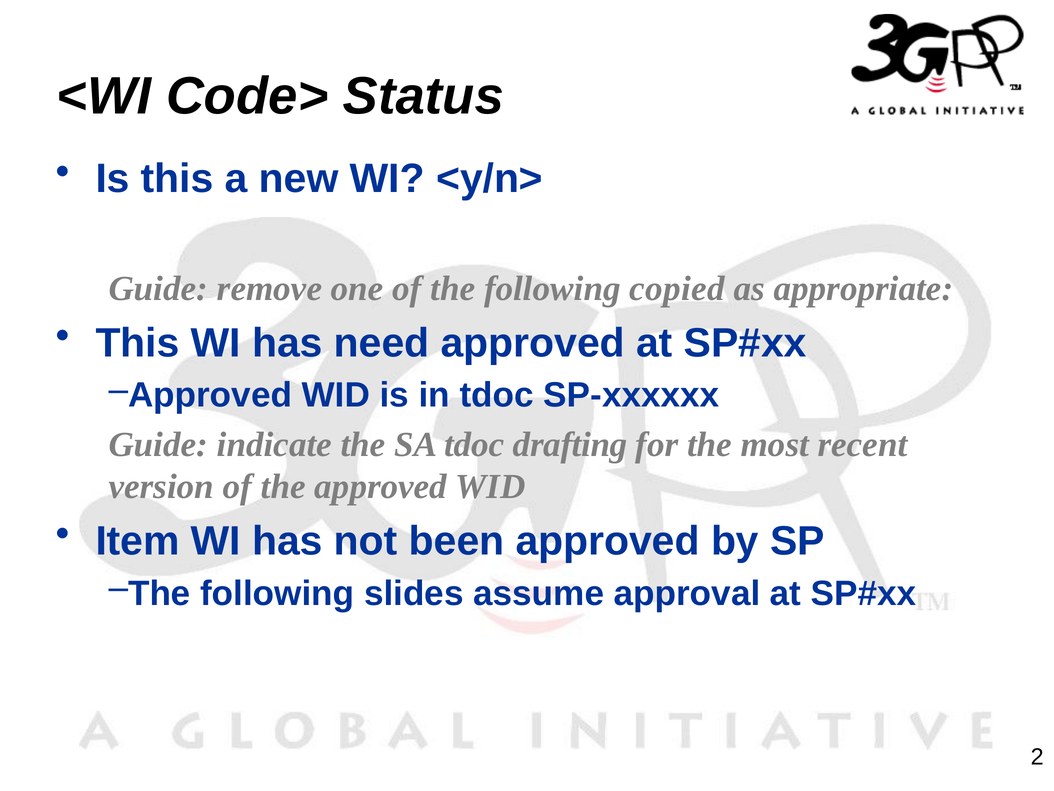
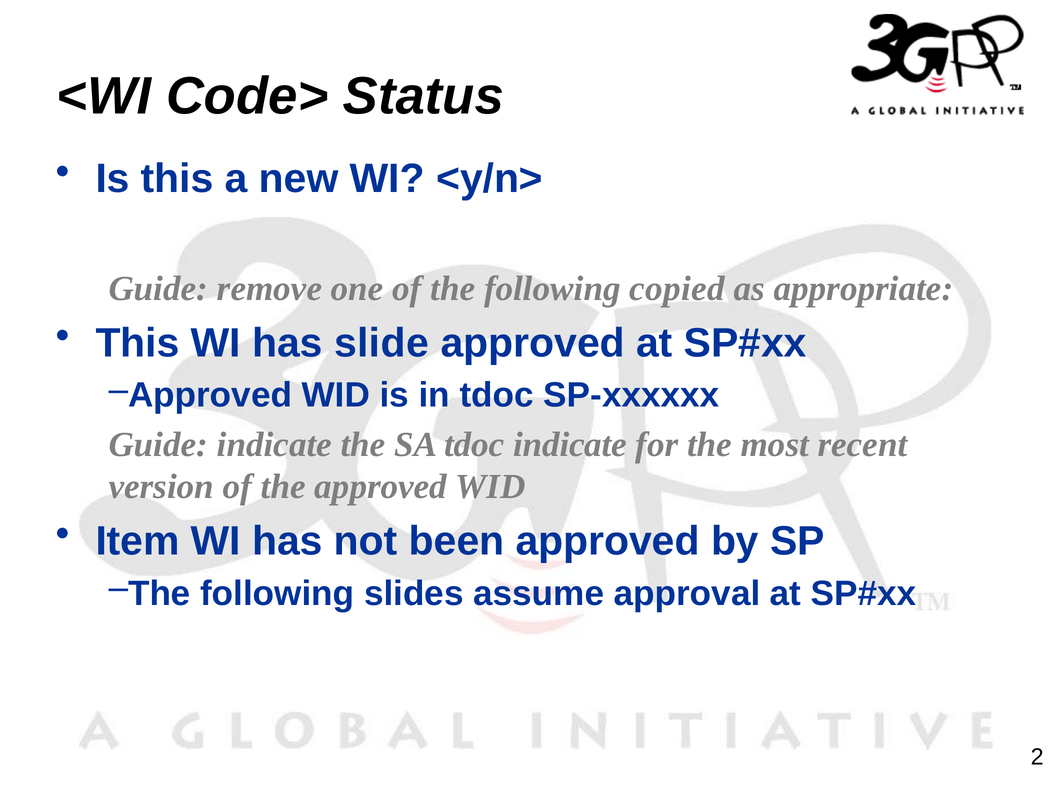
need: need -> slide (381, 343)
tdoc drafting: drafting -> indicate (570, 444)
